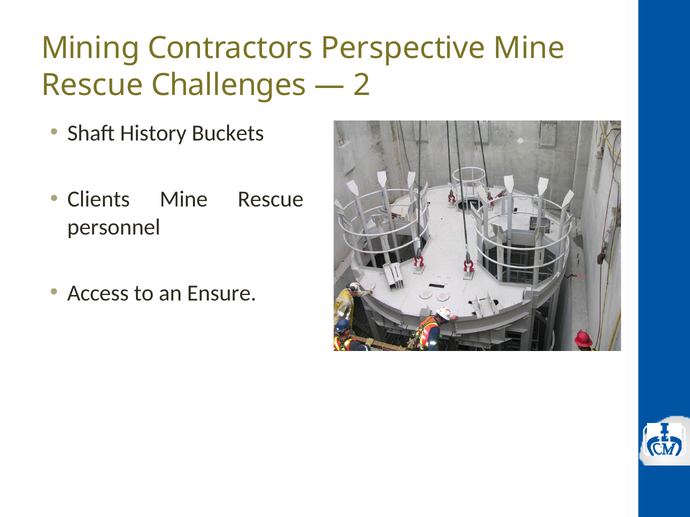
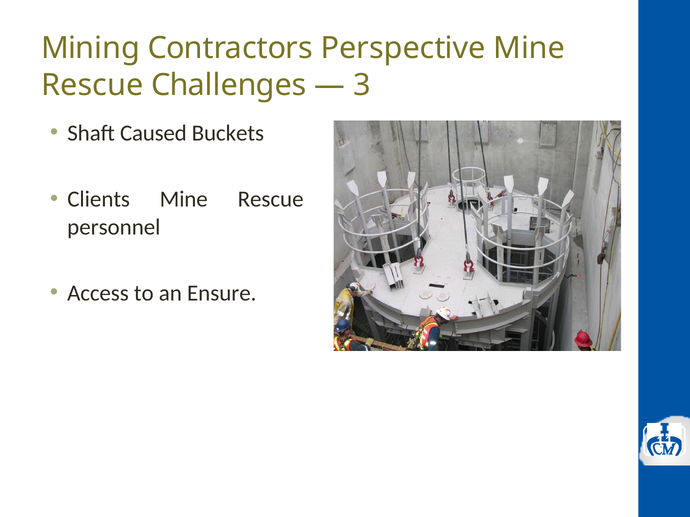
2: 2 -> 3 (362, 85)
History: History -> Caused (153, 133)
